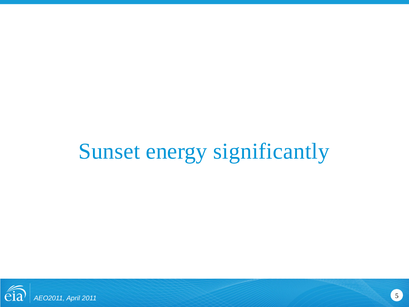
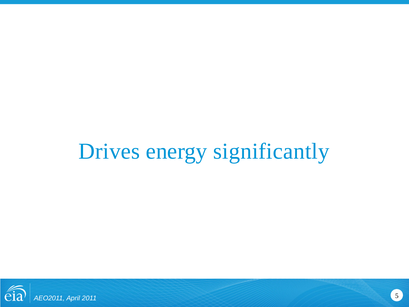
Sunset: Sunset -> Drives (109, 151)
